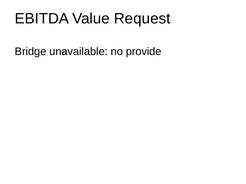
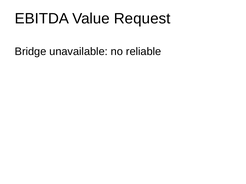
provide: provide -> reliable (144, 52)
